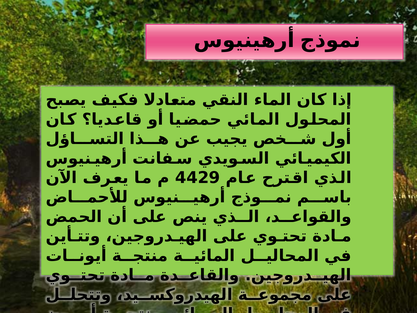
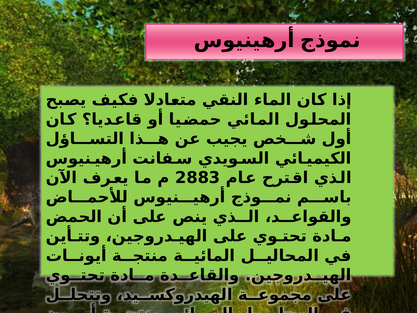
4429: 4429 -> 2883 (198, 178)
